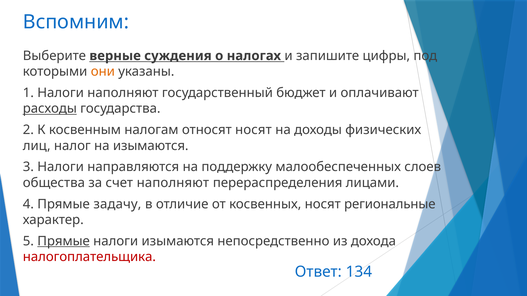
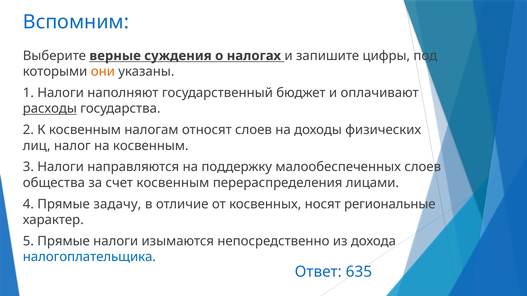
относят носят: носят -> слоев (254, 130)
на изымаются: изымаются -> косвенным (151, 146)
счет наполняют: наполняют -> косвенным (173, 183)
Прямые underline: present -> none (64, 241)
налогоплательщика colour: red -> blue (89, 257)
134: 134 -> 635 (359, 272)
